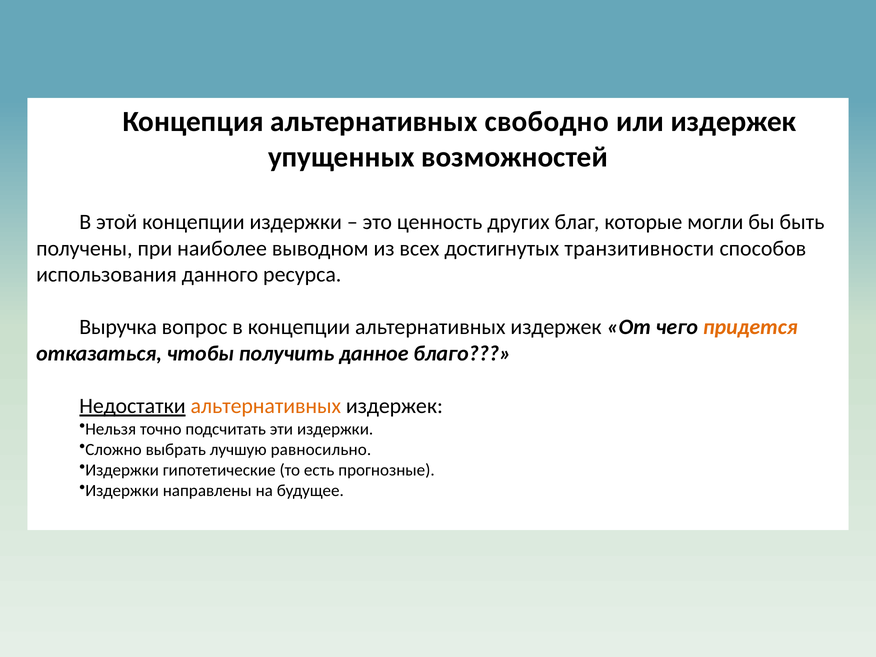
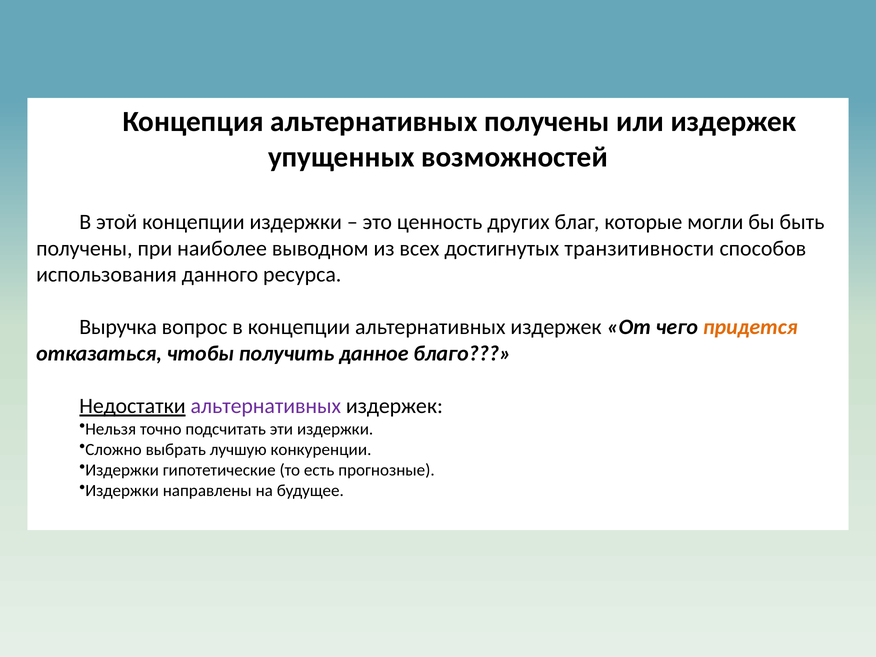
альтернативных свободно: свободно -> получены (547, 122)
альтернативных colour: orange -> purple (266, 406)
равносильно: равносильно -> конкуренции (321, 449)
